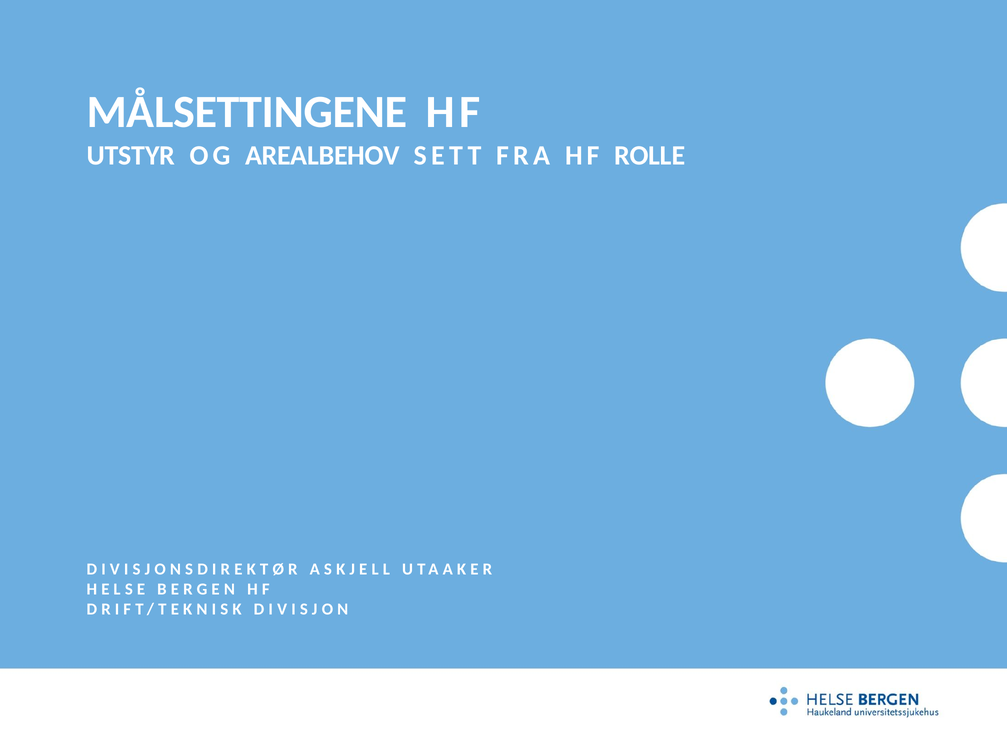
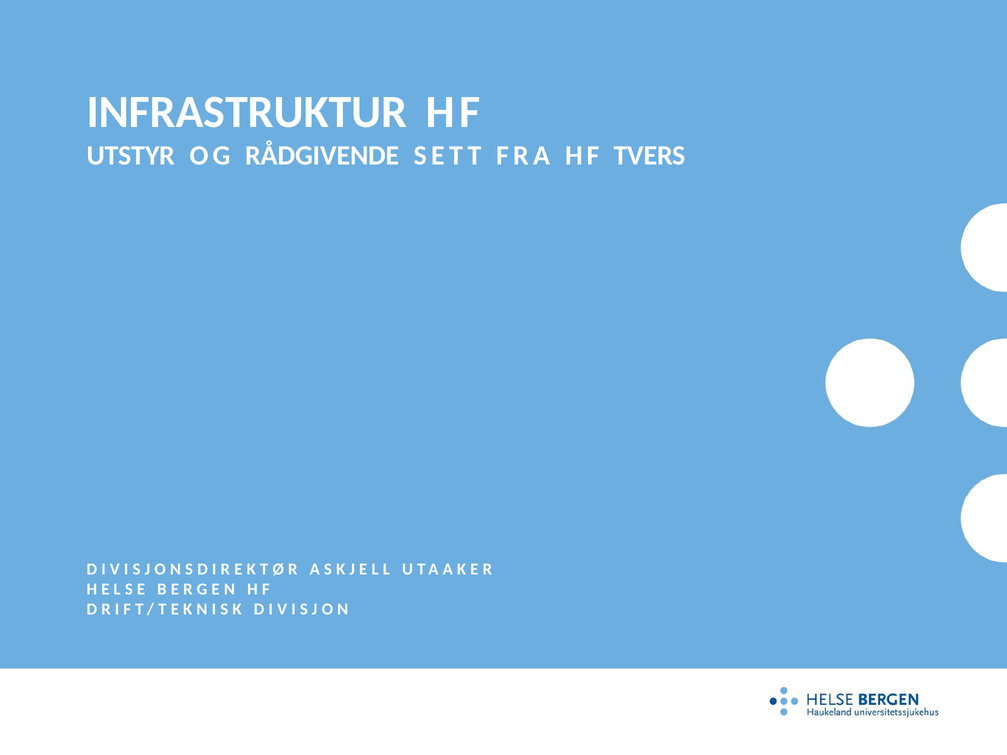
MÅLSETTINGENE: MÅLSETTINGENE -> INFRASTRUKTUR (247, 112)
AREALBEHOV: AREALBEHOV -> RÅDGIVENDE (322, 155)
ROLLE: ROLLE -> TVERS (650, 155)
